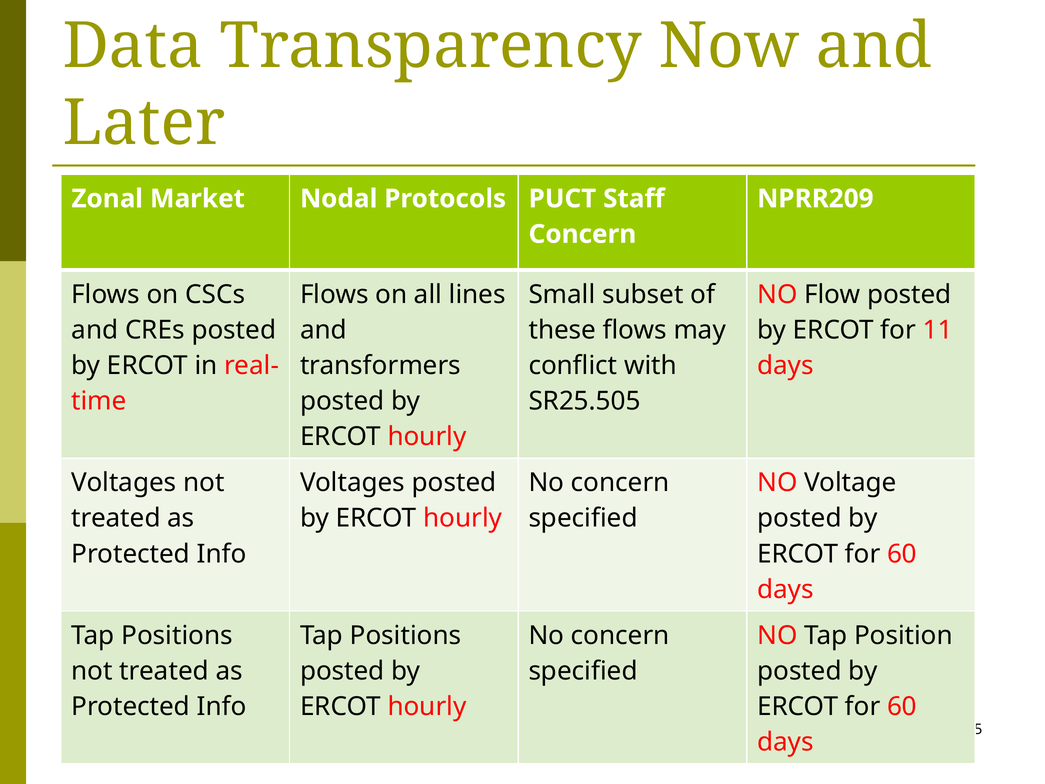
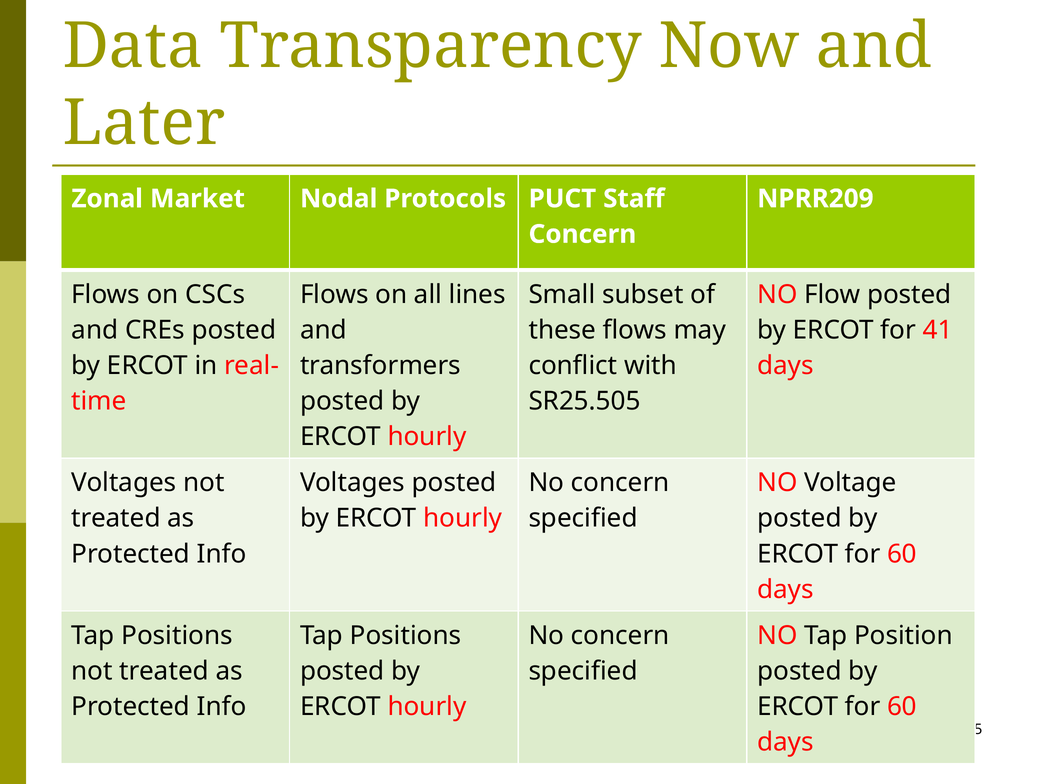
11: 11 -> 41 (938, 330)
